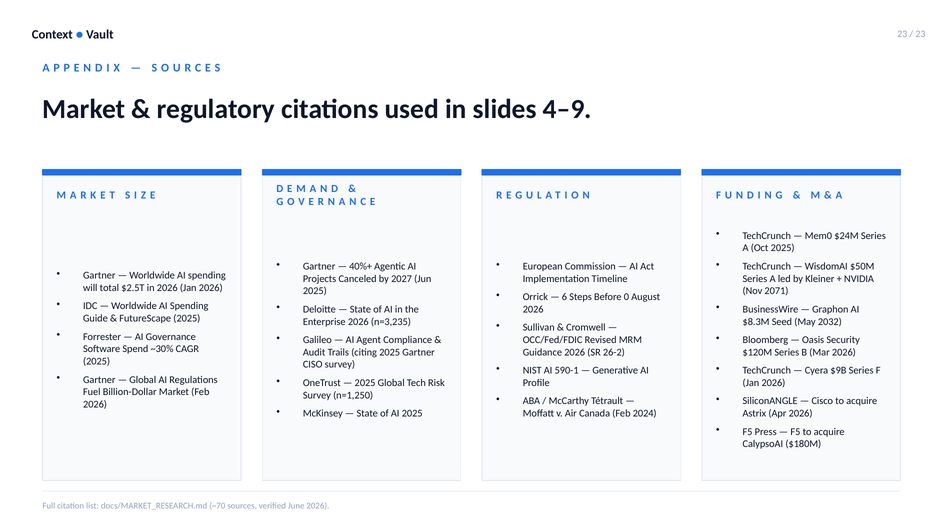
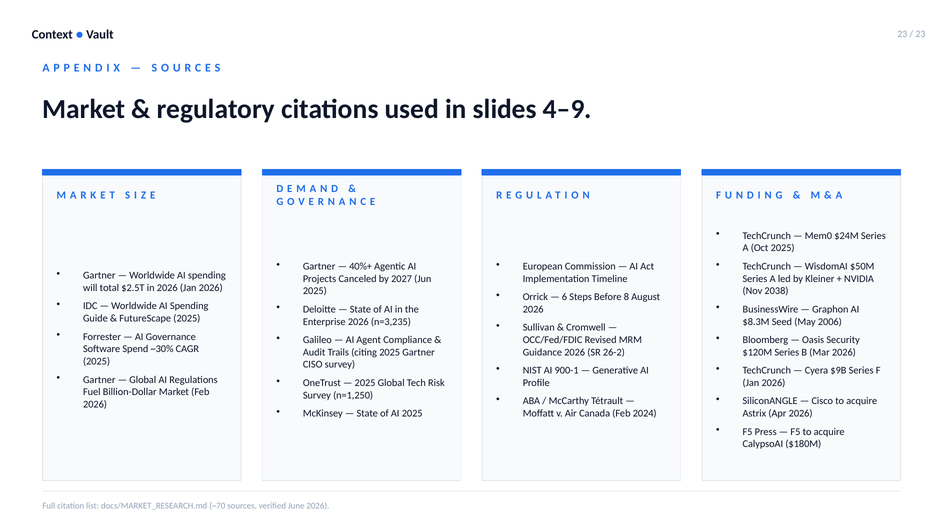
2071: 2071 -> 2038 (776, 291)
0: 0 -> 8 (626, 297)
2032: 2032 -> 2006 (830, 322)
590-1: 590-1 -> 900-1 (567, 371)
